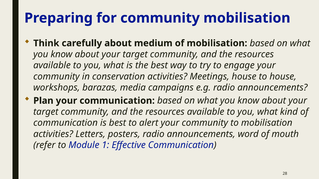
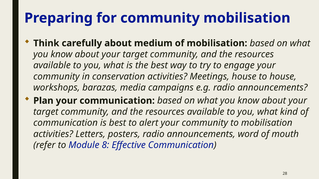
1: 1 -> 8 (105, 145)
